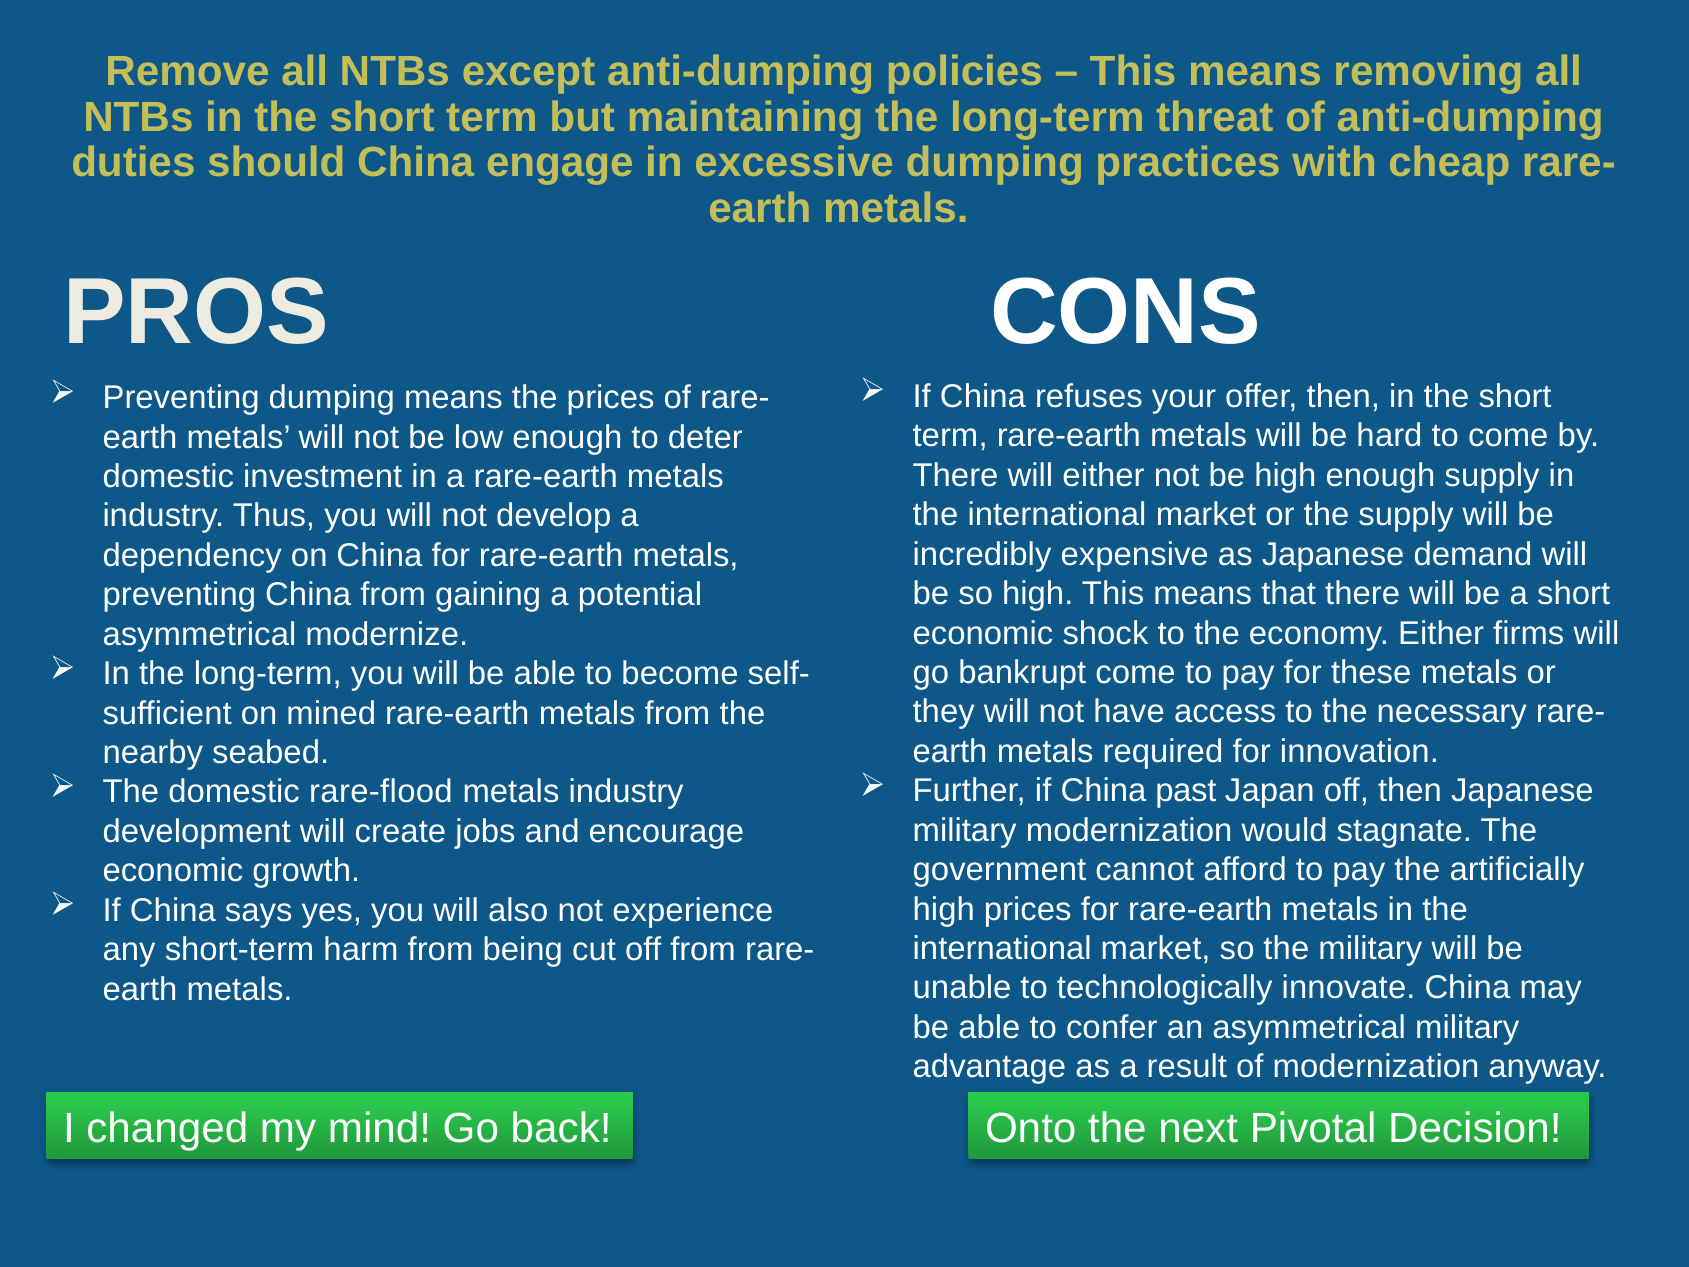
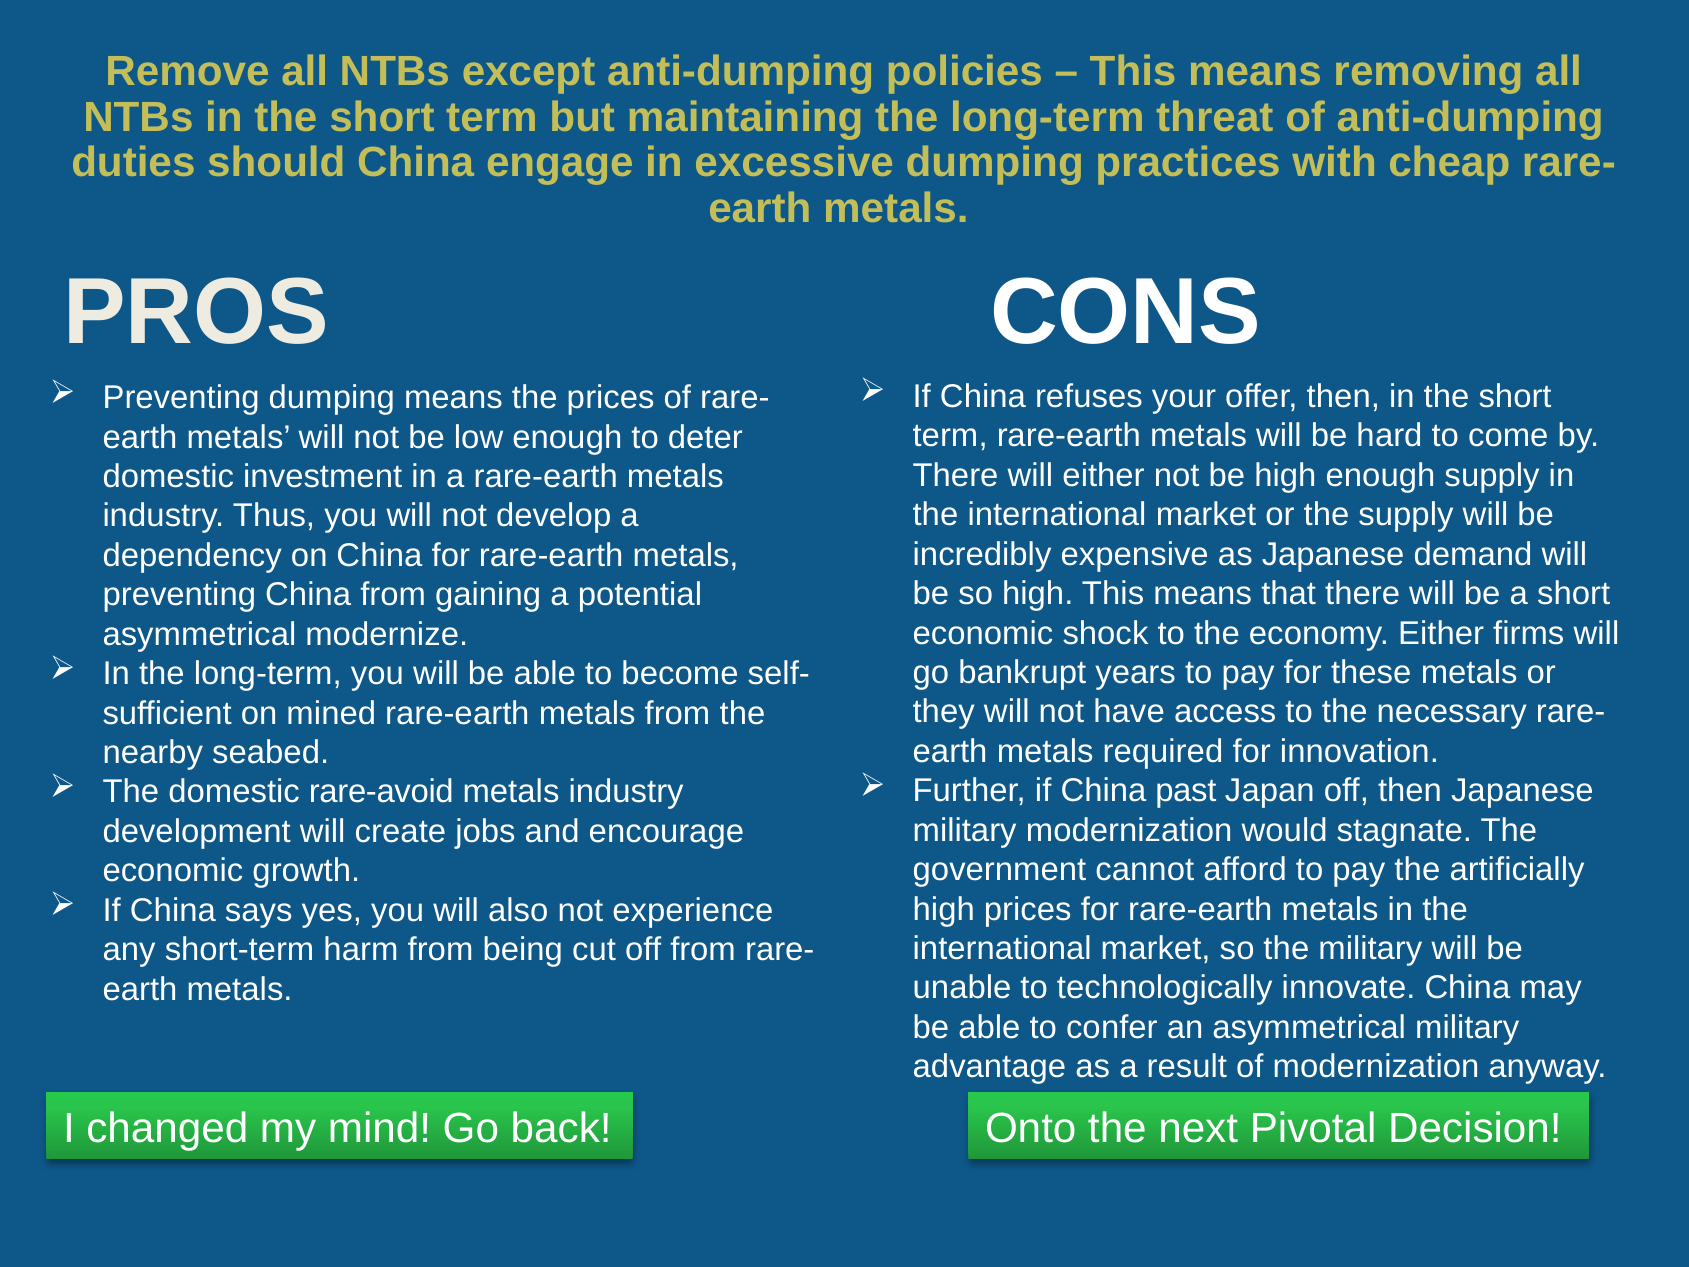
bankrupt come: come -> years (1136, 672)
rare-flood: rare-flood -> rare-avoid (381, 792)
